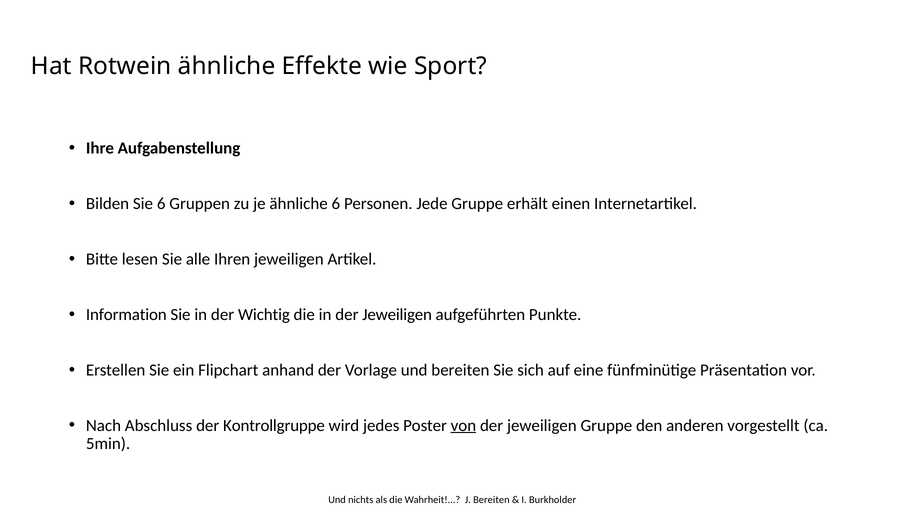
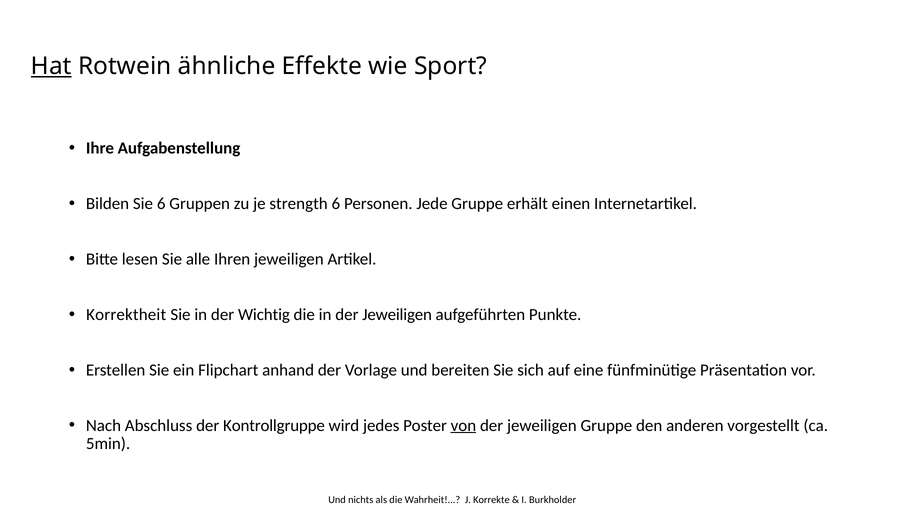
Hat underline: none -> present (51, 66)
je ähnliche: ähnliche -> strength (299, 203)
Information: Information -> Korrektheit (126, 314)
J Bereiten: Bereiten -> Korrekte (491, 500)
